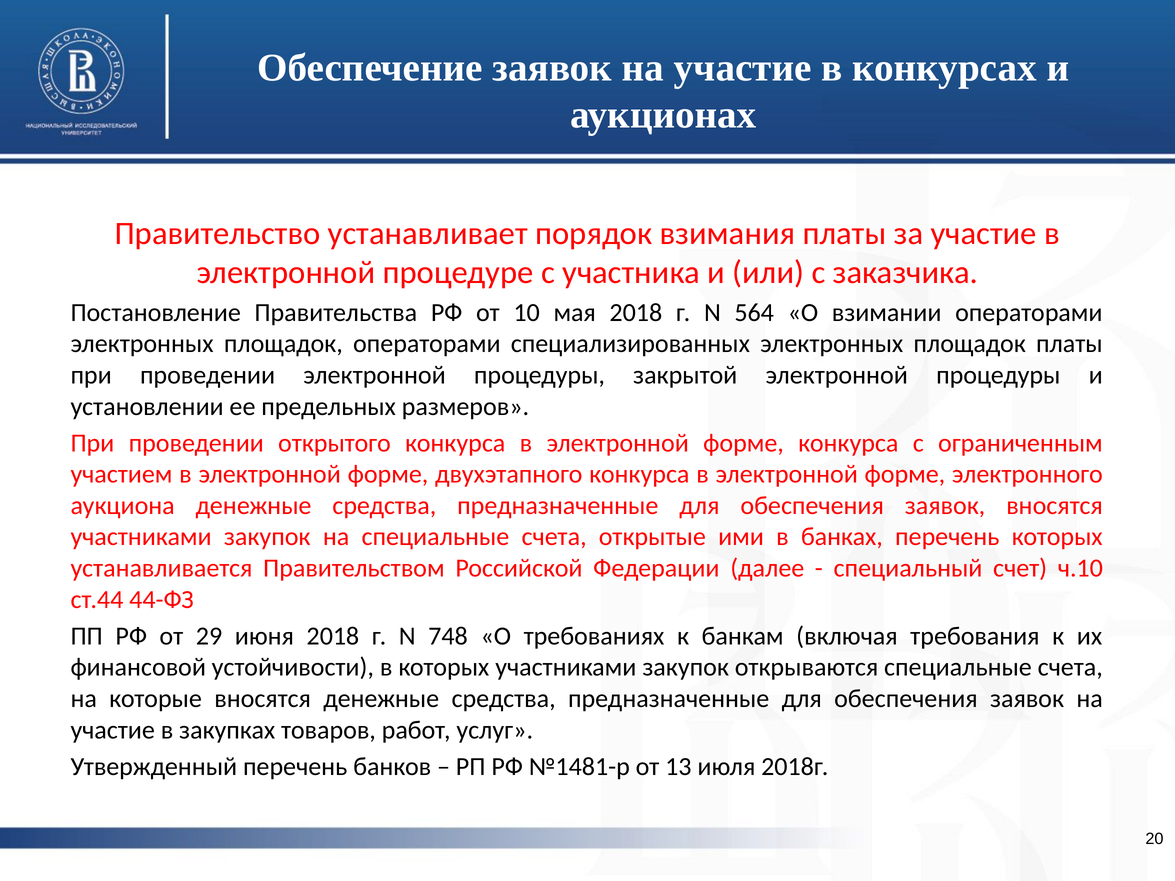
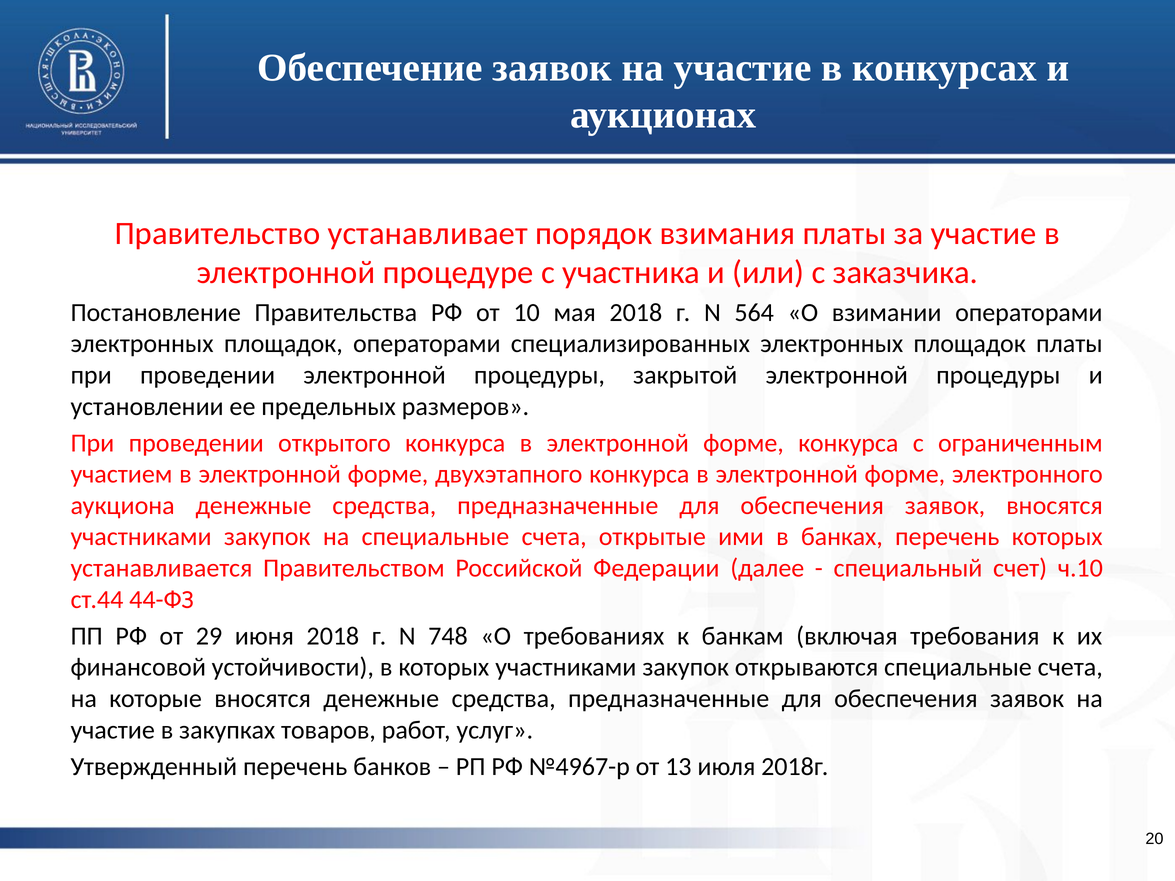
№1481-р: №1481-р -> №4967-р (579, 767)
